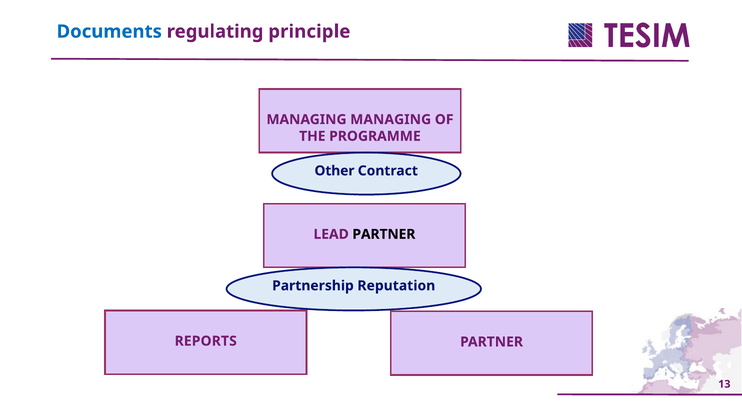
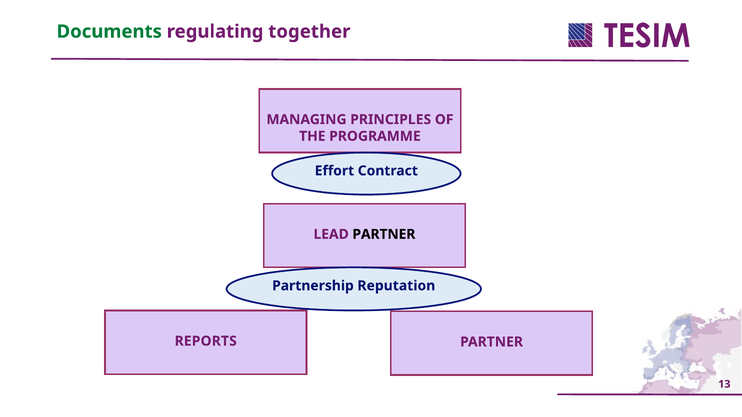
Documents colour: blue -> green (109, 32)
principle: principle -> together (309, 32)
MANAGING MANAGING: MANAGING -> PRINCIPLES (391, 120)
Other: Other -> Effort (334, 171)
